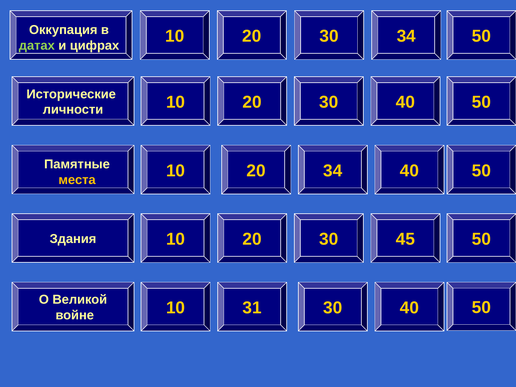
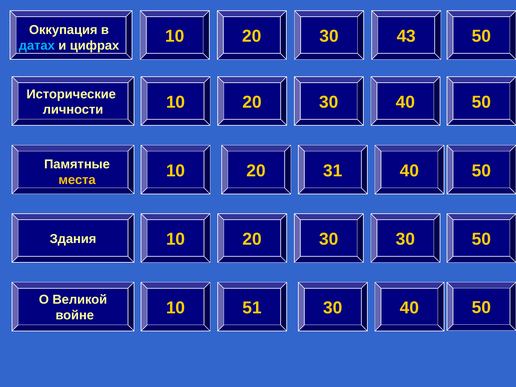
30 34: 34 -> 43 (406, 36)
датах colour: light green -> light blue (37, 45)
20 34: 34 -> 31 (333, 171)
30 45: 45 -> 30 (405, 239)
31: 31 -> 51 (252, 308)
